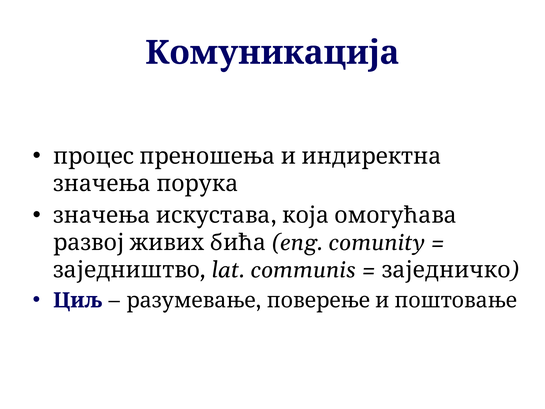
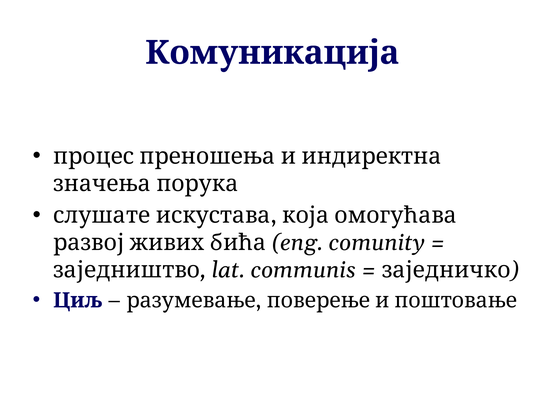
значења: значења -> слушате (102, 215)
